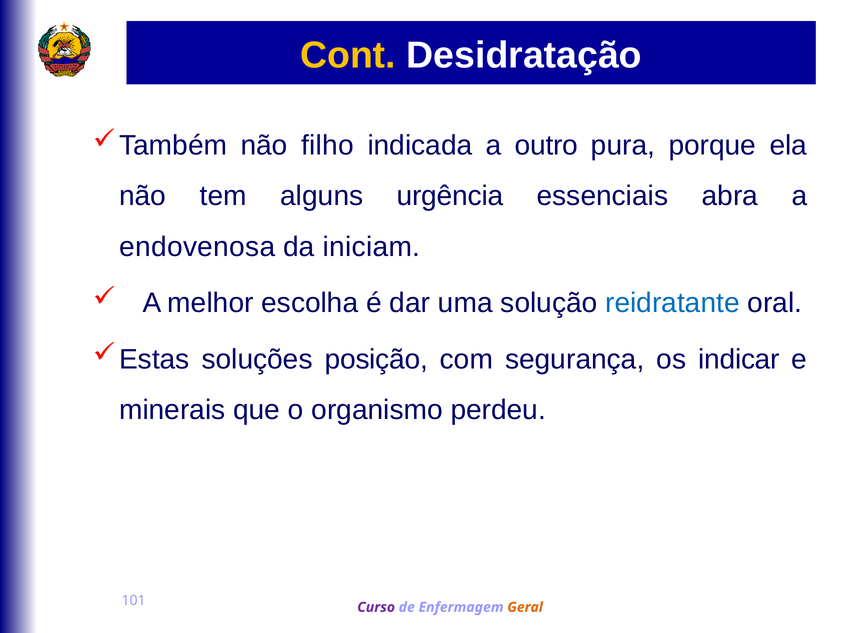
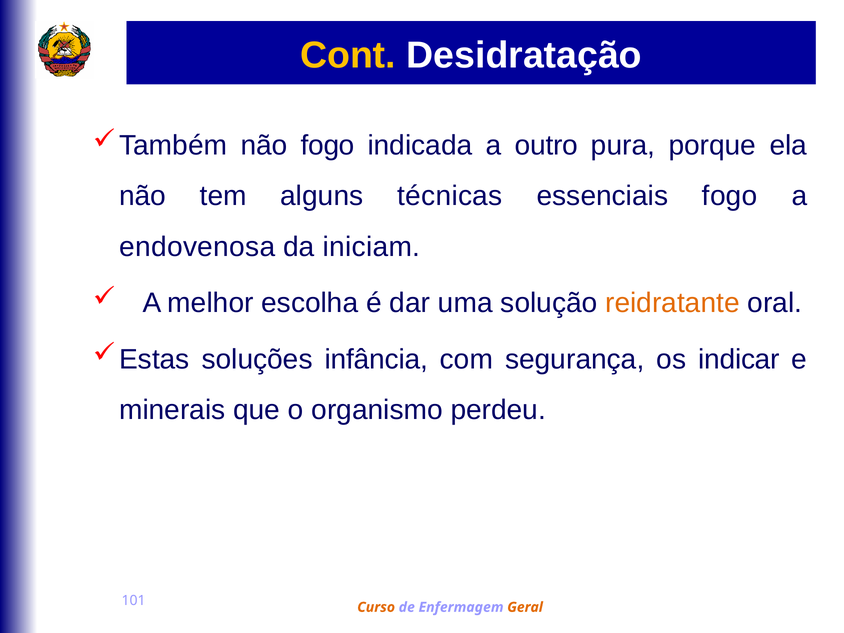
não filho: filho -> fogo (328, 145)
urgência: urgência -> técnicas (450, 196)
essenciais abra: abra -> fogo (730, 196)
reidratante colour: blue -> orange (672, 303)
posição: posição -> infância (376, 359)
Curso colour: purple -> orange (376, 607)
